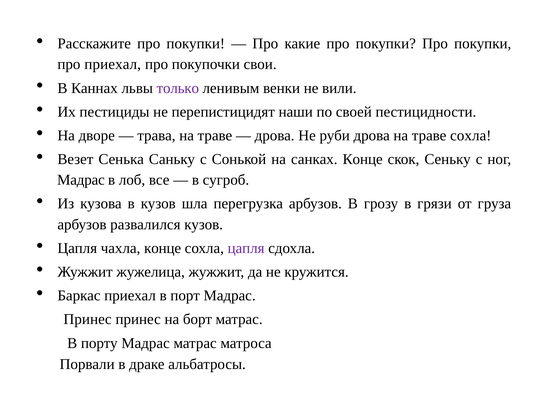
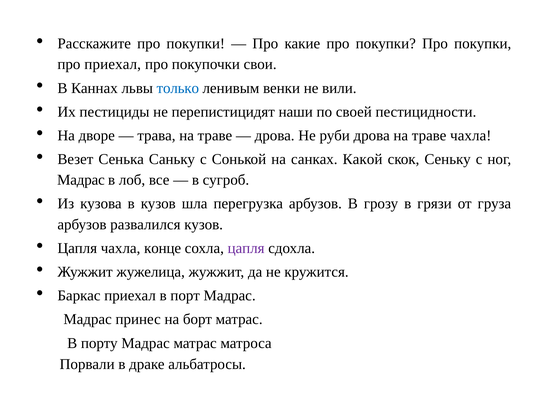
только colour: purple -> blue (178, 88)
траве сохла: сохла -> чахла (471, 135)
санках Конце: Конце -> Какой (363, 159)
Принес: Принес -> Мадрас (88, 319)
